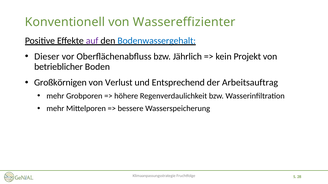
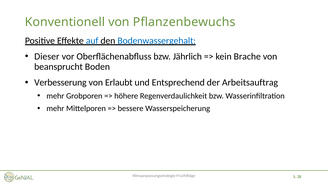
Wassereffizienter: Wassereffizienter -> Pflanzenbewuchs (184, 22)
auf colour: purple -> blue (92, 41)
Projekt: Projekt -> Brache (247, 57)
betrieblicher: betrieblicher -> beansprucht (58, 67)
Großkörnigen: Großkörnigen -> Verbesserung (60, 83)
Verlust: Verlust -> Erlaubt (119, 83)
